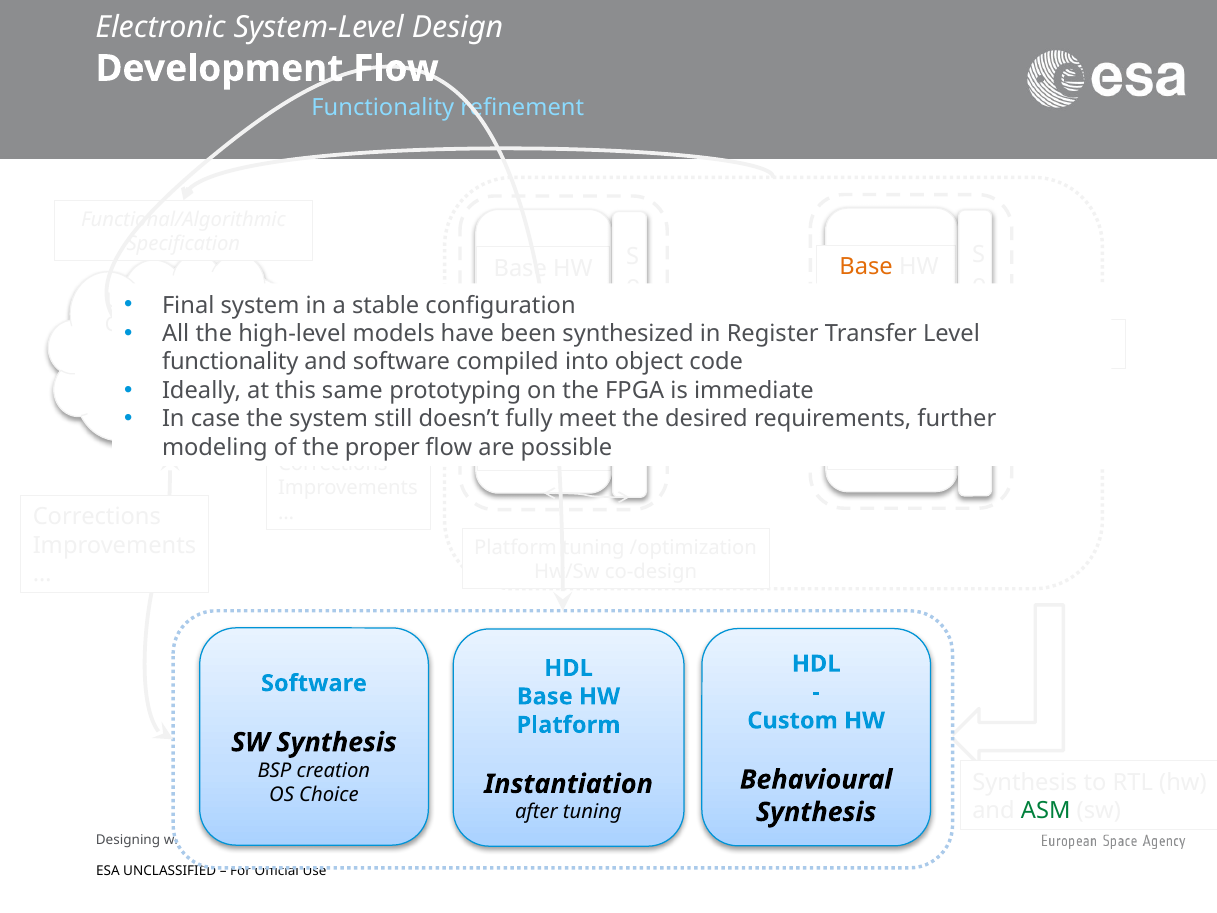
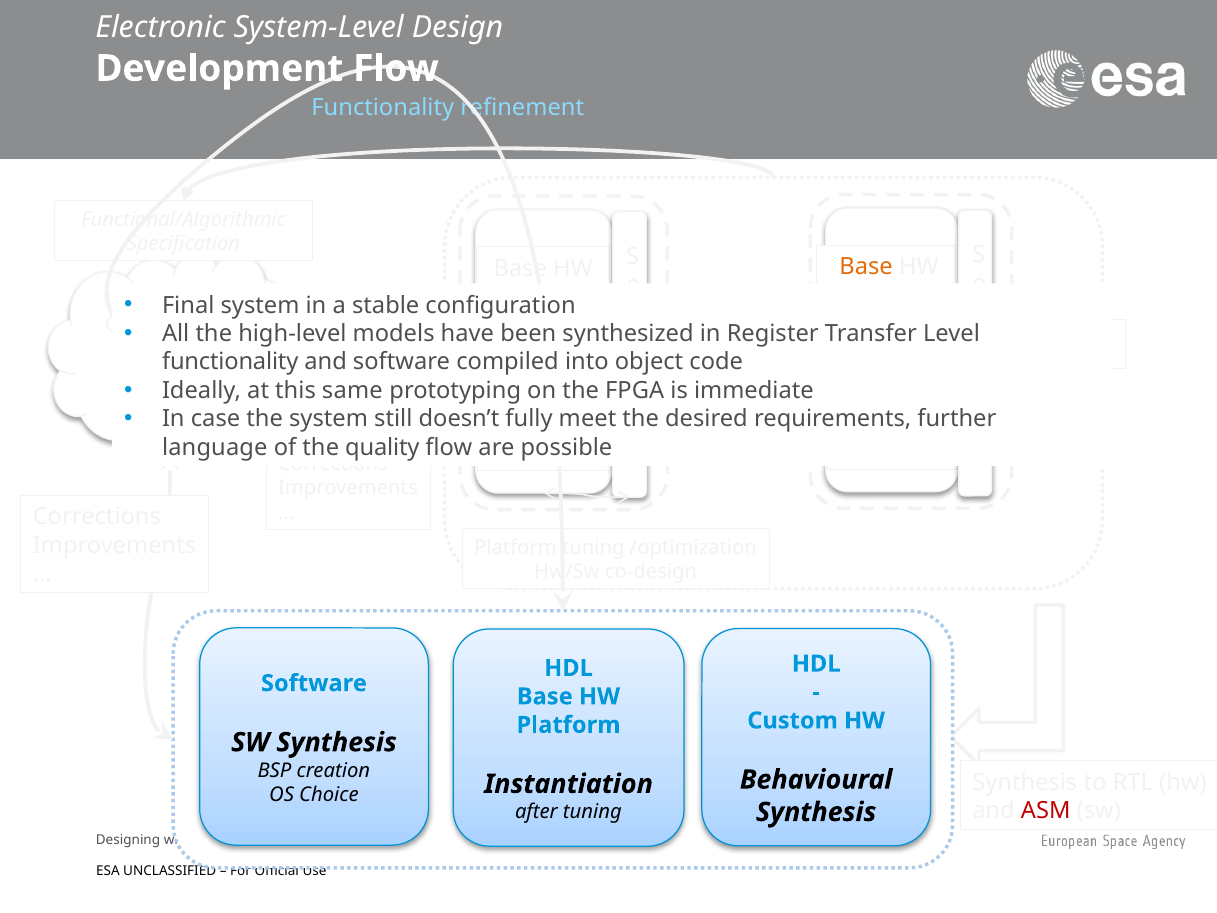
modeling: modeling -> language (215, 447)
proper: proper -> quality (382, 447)
ASM colour: green -> red (1046, 811)
